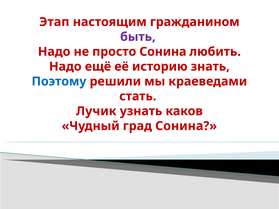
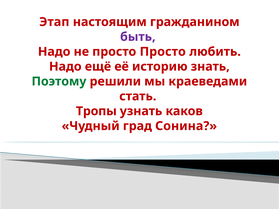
просто Сонина: Сонина -> Просто (163, 52)
Поэтому colour: blue -> green (59, 81)
Лучик: Лучик -> Тропы (96, 111)
